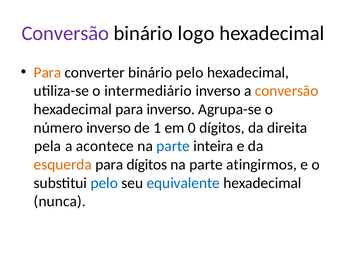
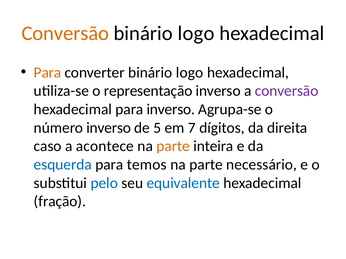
Conversão colour: purple -> orange (65, 33)
converter binário pelo: pelo -> logo (190, 73)
intermediário: intermediário -> representação (148, 91)
conversão colour: orange -> purple (287, 91)
1: 1 -> 5 (157, 128)
0: 0 -> 7 (192, 128)
pela: pela -> caso (48, 146)
parte colour: blue -> orange (173, 146)
esquerda colour: orange -> blue (63, 165)
para dígitos: dígitos -> temos (147, 165)
atingirmos: atingirmos -> necessário (262, 165)
nunca: nunca -> fração (60, 202)
